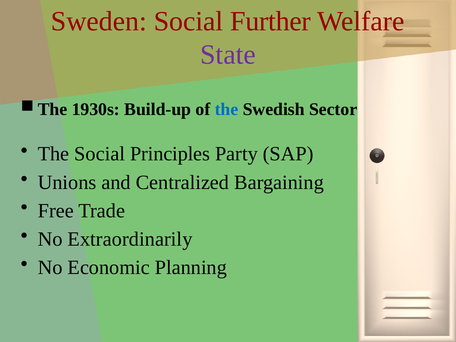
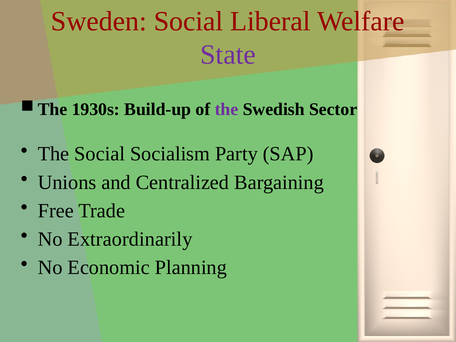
Further: Further -> Liberal (270, 21)
the colour: blue -> purple (227, 109)
Principles: Principles -> Socialism (170, 154)
